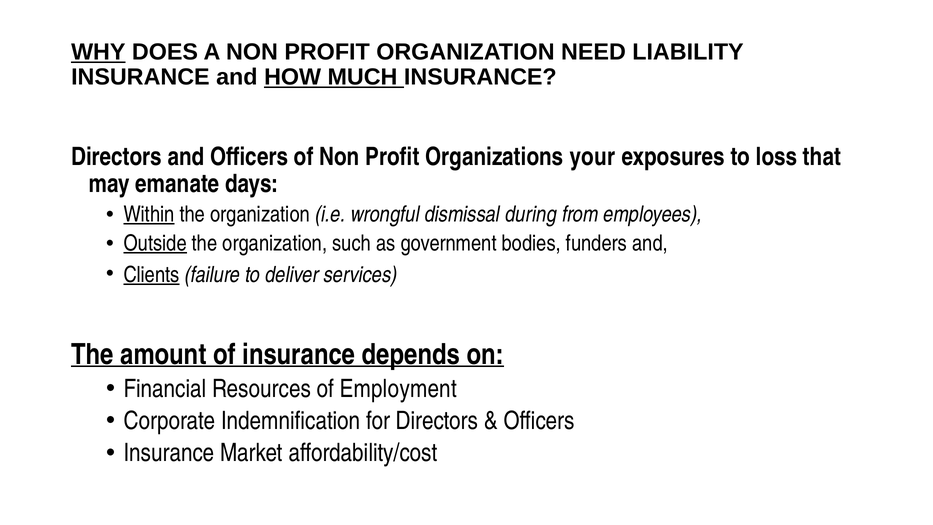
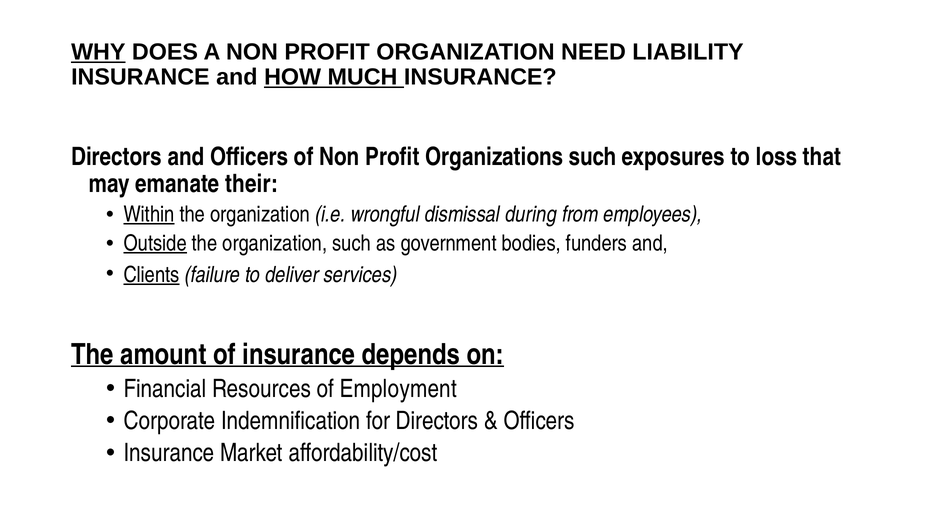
Organizations your: your -> such (593, 157)
days: days -> their (252, 184)
